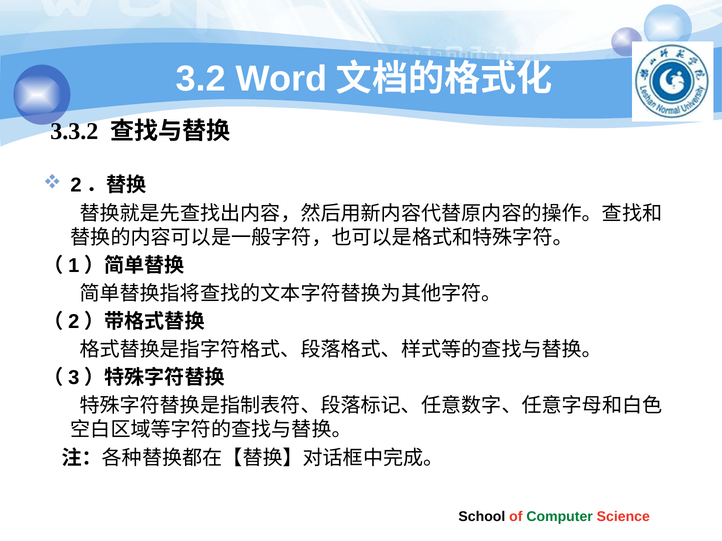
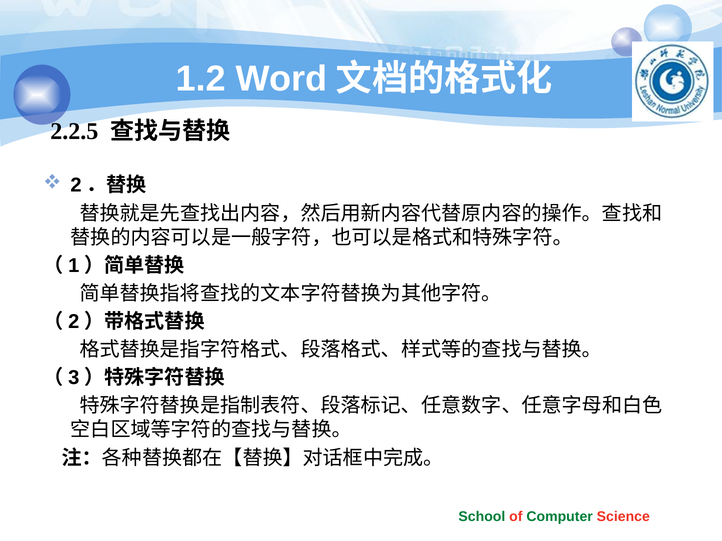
3.2: 3.2 -> 1.2 (201, 79)
3.3.2: 3.3.2 -> 2.2.5 (74, 131)
School colour: black -> green (482, 517)
